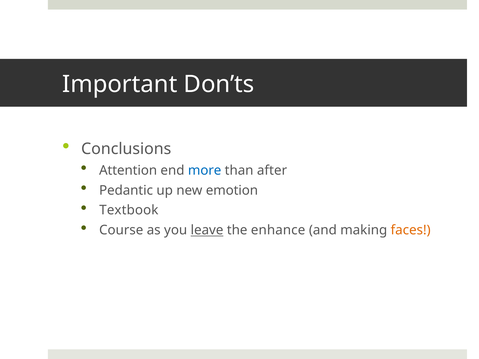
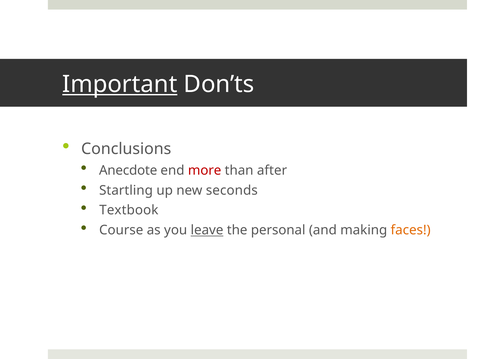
Important underline: none -> present (120, 84)
Attention: Attention -> Anecdote (128, 170)
more colour: blue -> red (205, 170)
Pedantic: Pedantic -> Startling (126, 190)
emotion: emotion -> seconds (232, 190)
enhance: enhance -> personal (278, 230)
